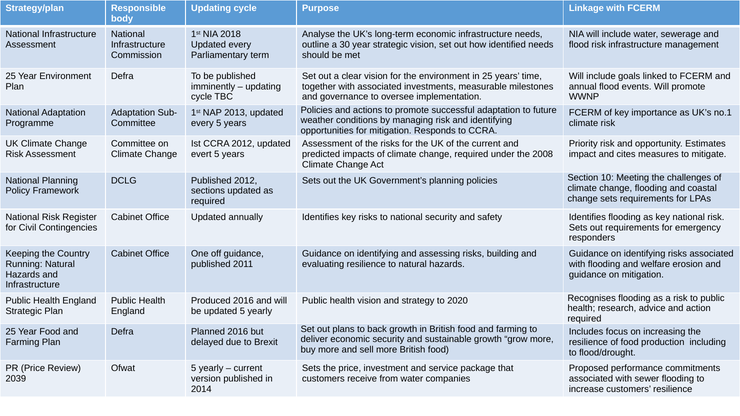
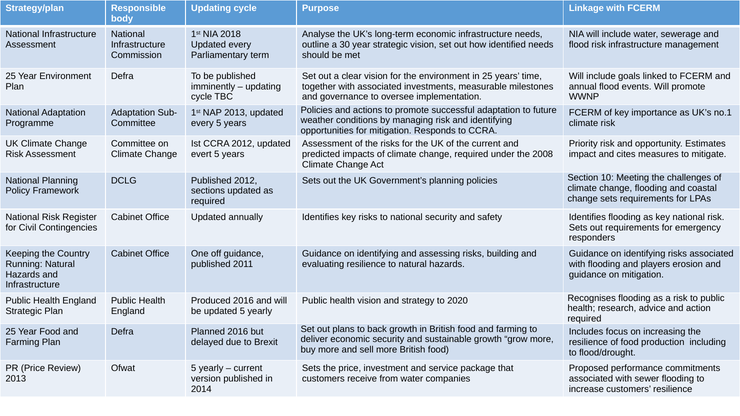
welfare: welfare -> players (655, 264)
2039: 2039 -> 2013 (16, 379)
